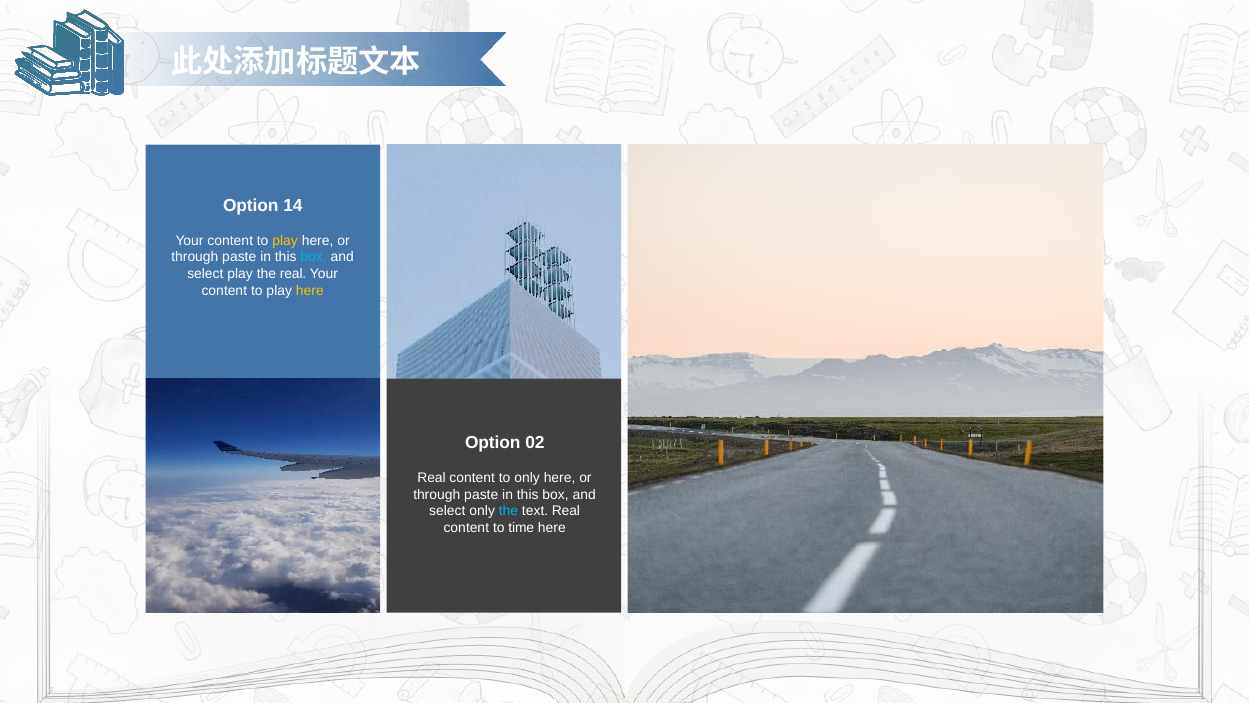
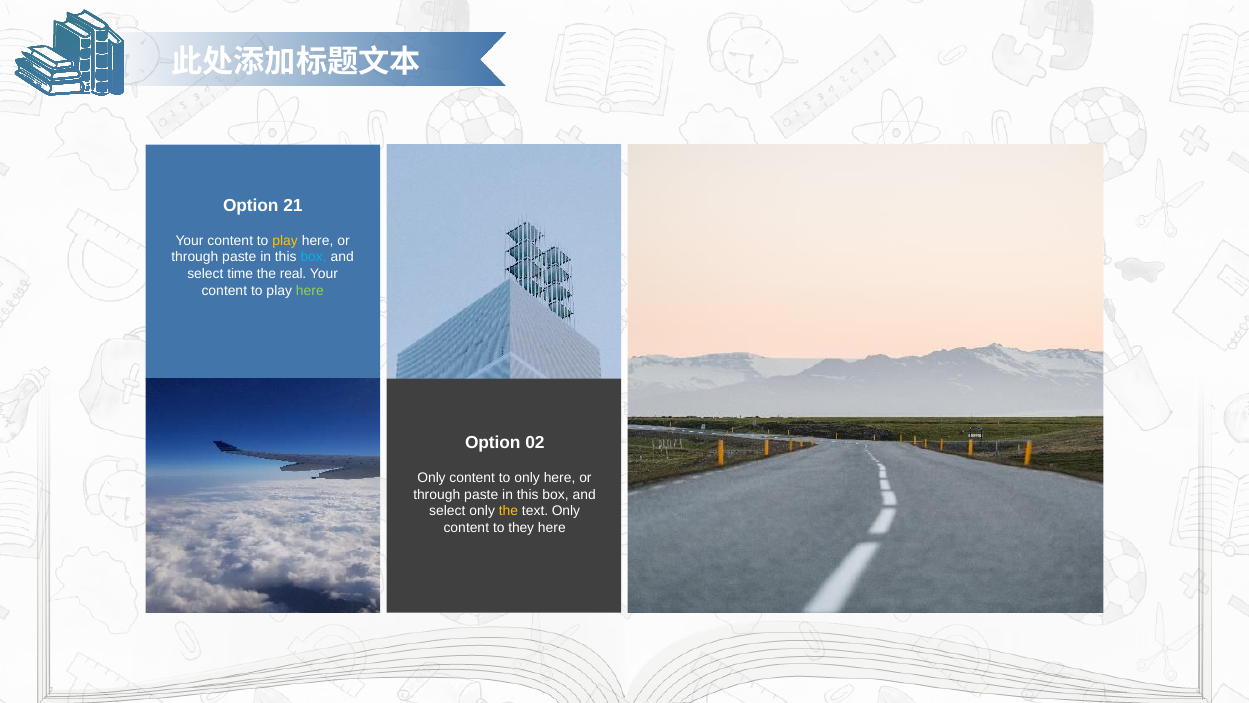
14: 14 -> 21 (293, 205)
select play: play -> time (240, 274)
here colour: yellow -> light green (310, 290)
Real: Real -> Only (432, 477)
the colour: light blue -> yellow (508, 511)
text Real: Real -> Only (566, 511)
time: time -> they (521, 527)
